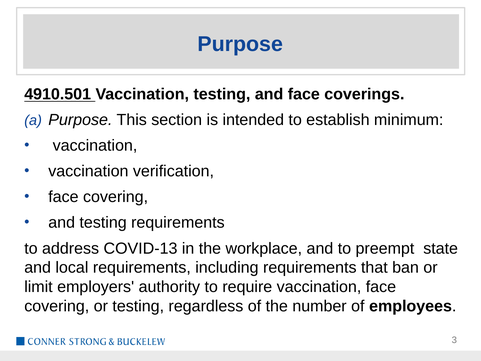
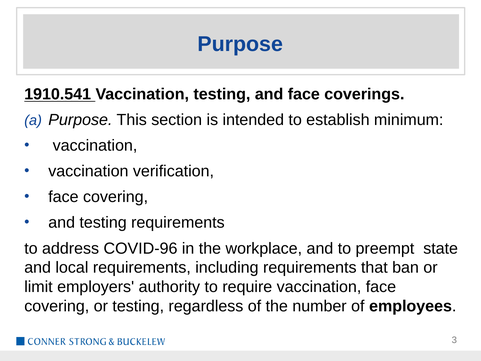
4910.501: 4910.501 -> 1910.541 (58, 94)
COVID-13: COVID-13 -> COVID-96 (140, 248)
